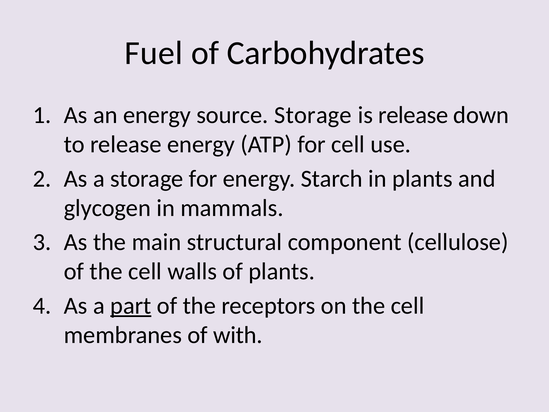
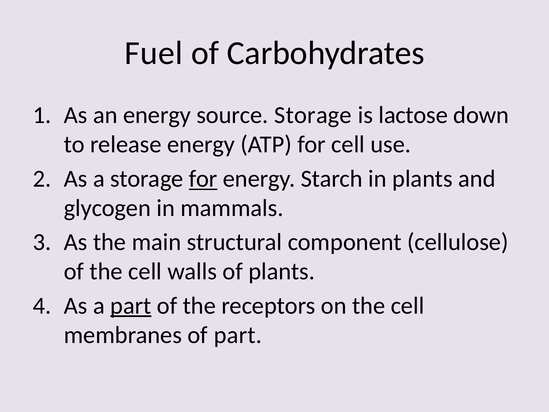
is release: release -> lactose (413, 115)
for underline: none -> present (203, 179)
of with: with -> part (238, 335)
